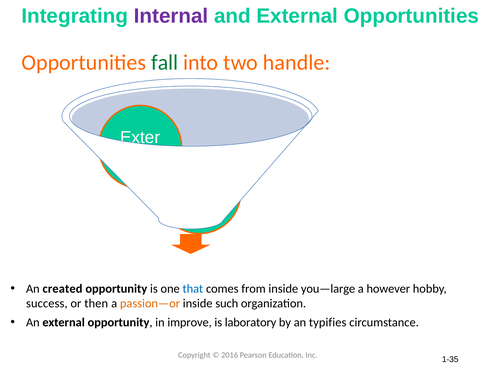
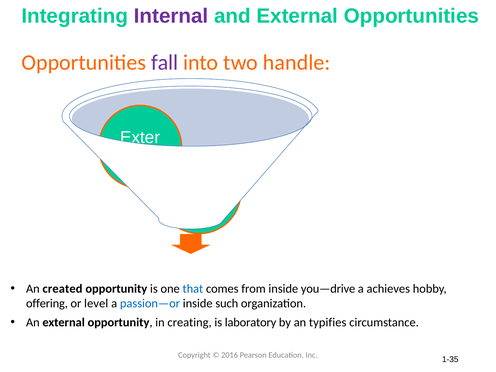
fall colour: green -> purple (165, 63)
you—large: you—large -> you—drive (328, 289)
however: however -> achieves (388, 289)
success: success -> offering (47, 304)
then: then -> level (96, 304)
passion—or colour: orange -> blue (150, 304)
improve: improve -> creating (190, 323)
